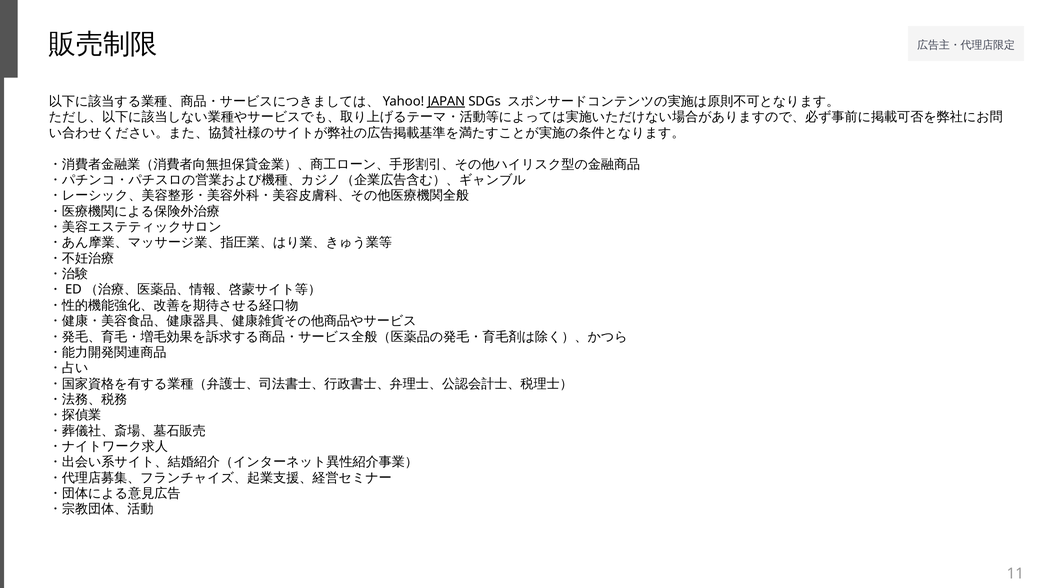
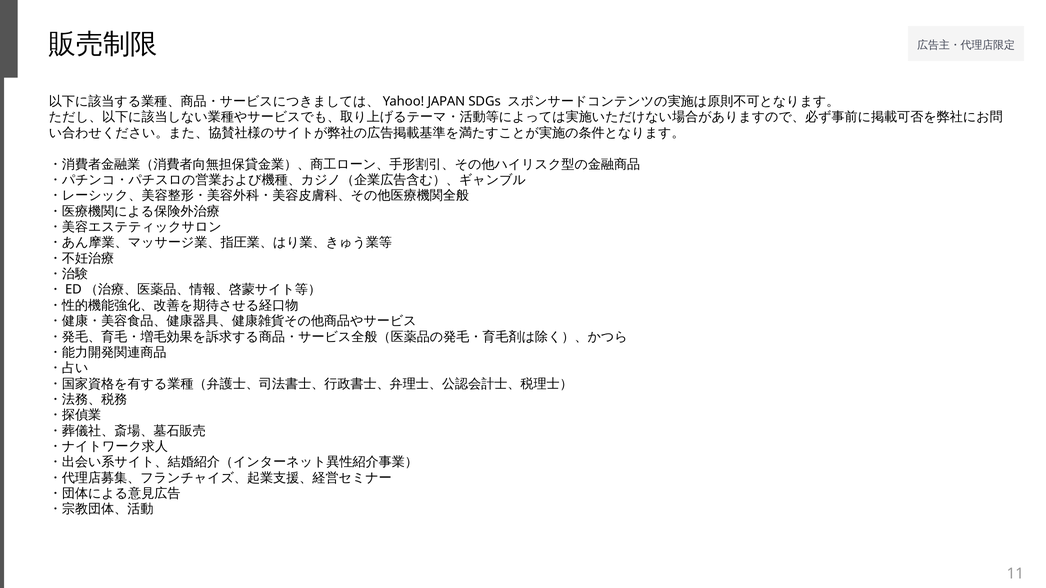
JAPAN underline: present -> none (446, 102)
